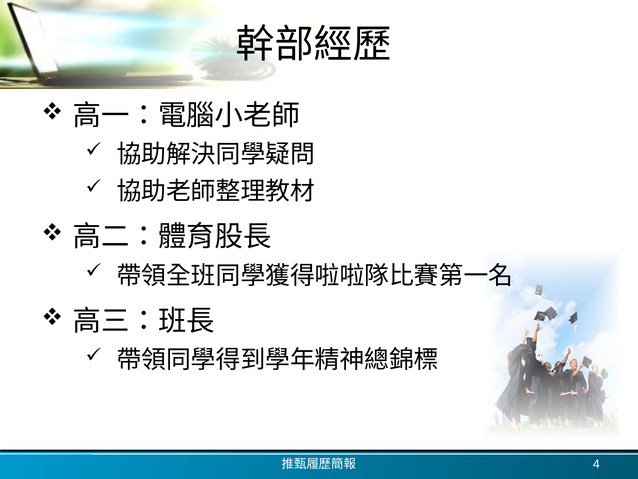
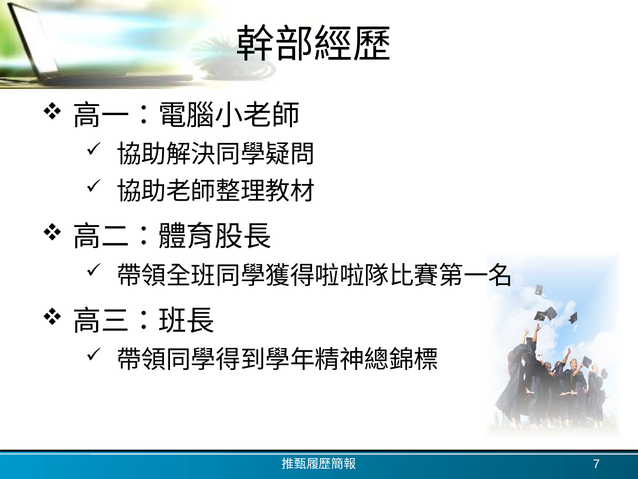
4: 4 -> 7 (596, 464)
